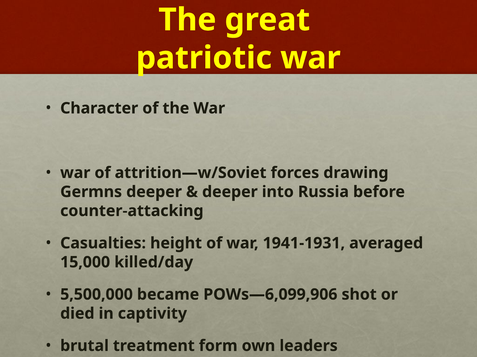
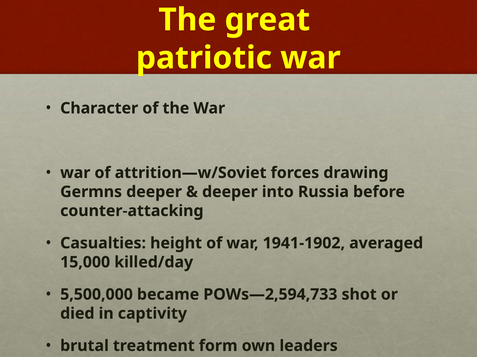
1941-1931: 1941-1931 -> 1941-1902 (304, 244)
POWs—6,099,906: POWs—6,099,906 -> POWs—2,594,733 (270, 295)
